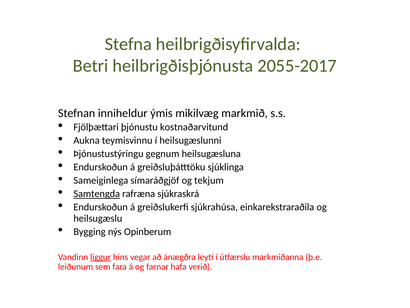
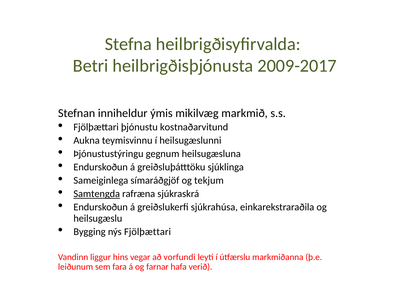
2055-2017: 2055-2017 -> 2009-2017 (297, 66)
nýs Opinberum: Opinberum -> Fjölþættari (148, 231)
liggur underline: present -> none (101, 257)
ánægðra: ánægðra -> vorfundi (180, 257)
